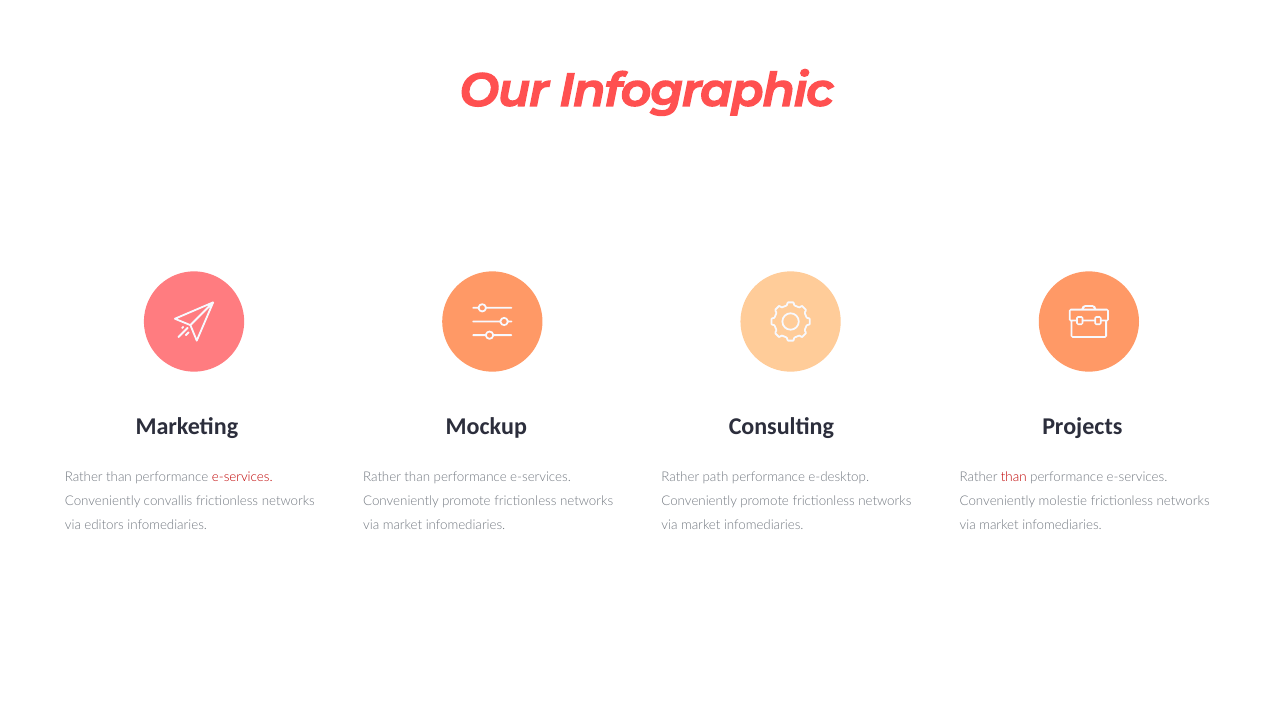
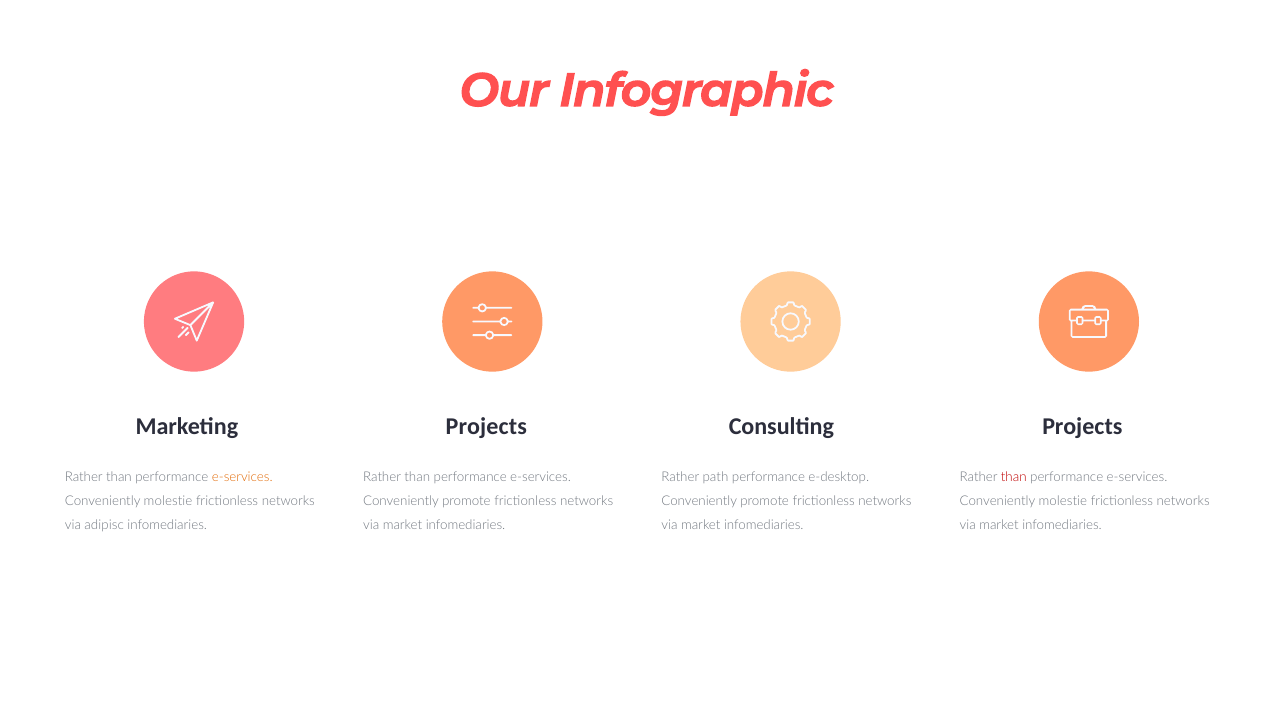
Mockup: Mockup -> Projects (486, 426)
e-services colour: red -> orange (242, 477)
convallis: convallis -> molestie (168, 501)
editors: editors -> adipisc (104, 525)
